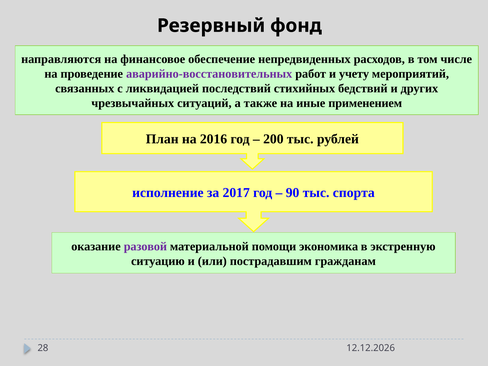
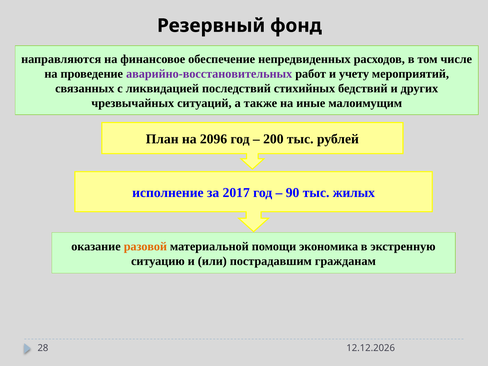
применением: применением -> малоимущим (365, 103)
2016: 2016 -> 2096 (214, 139)
спорта: спорта -> жилых (354, 193)
разовой colour: purple -> orange (145, 246)
